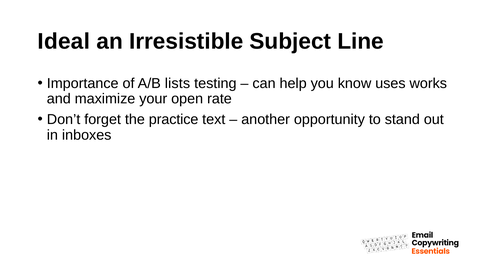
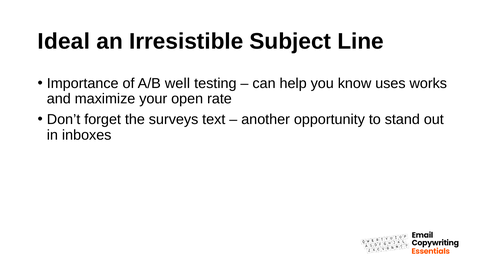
lists: lists -> well (177, 83)
practice: practice -> surveys (174, 120)
